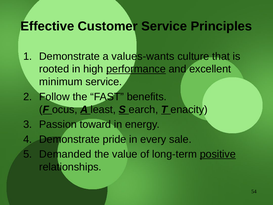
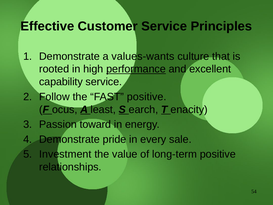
minimum: minimum -> capability (61, 82)
FAST benefits: benefits -> positive (147, 97)
Demanded: Demanded -> Investment (65, 154)
positive underline: present -> none (218, 154)
